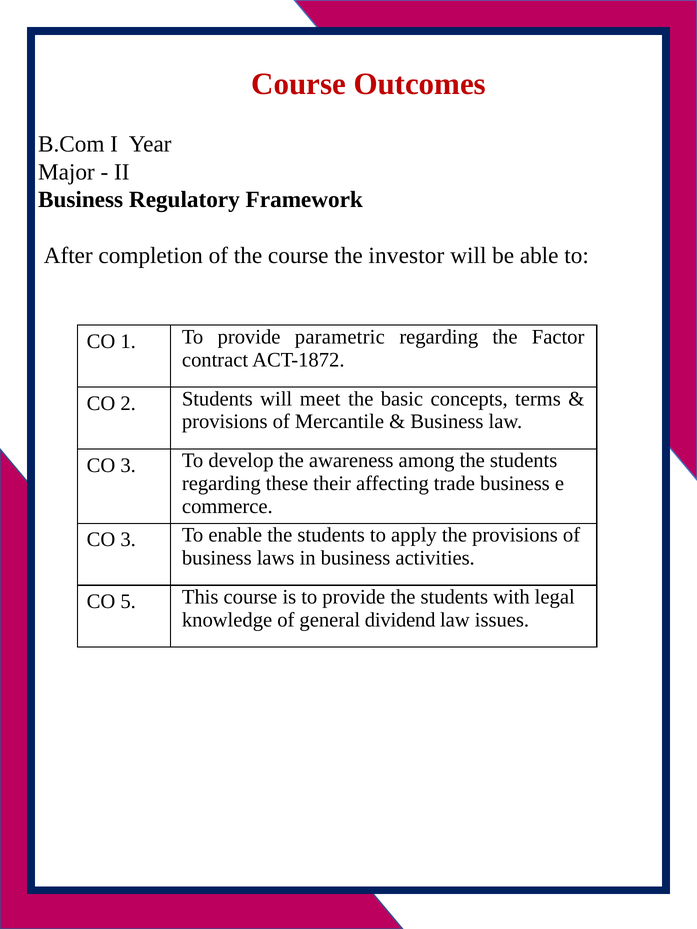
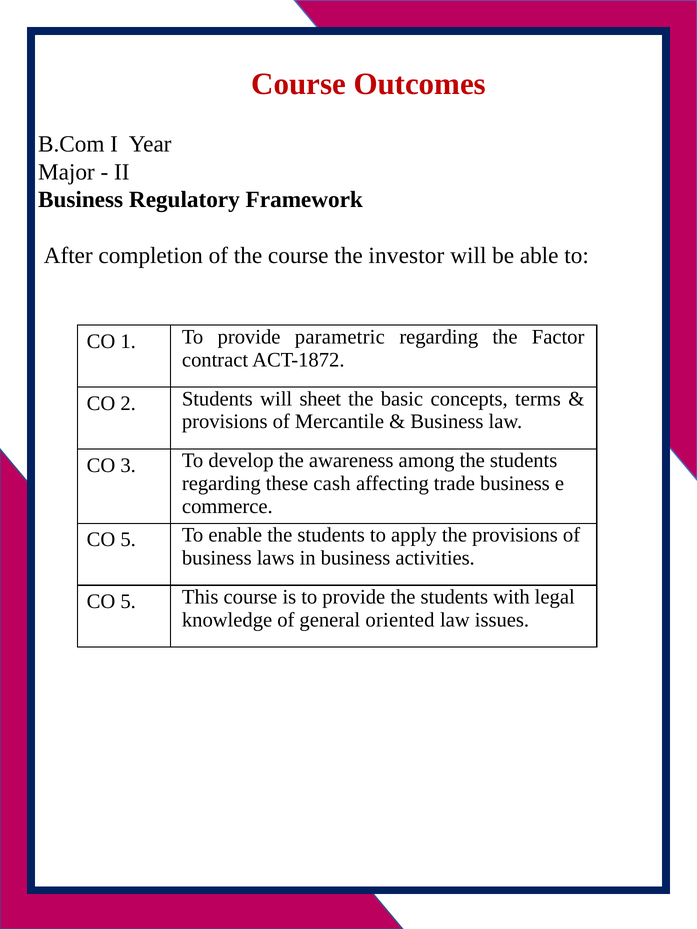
meet: meet -> sheet (320, 399)
their: their -> cash (332, 484)
3: 3 -> 5 (128, 540)
dividend: dividend -> oriented (400, 620)
